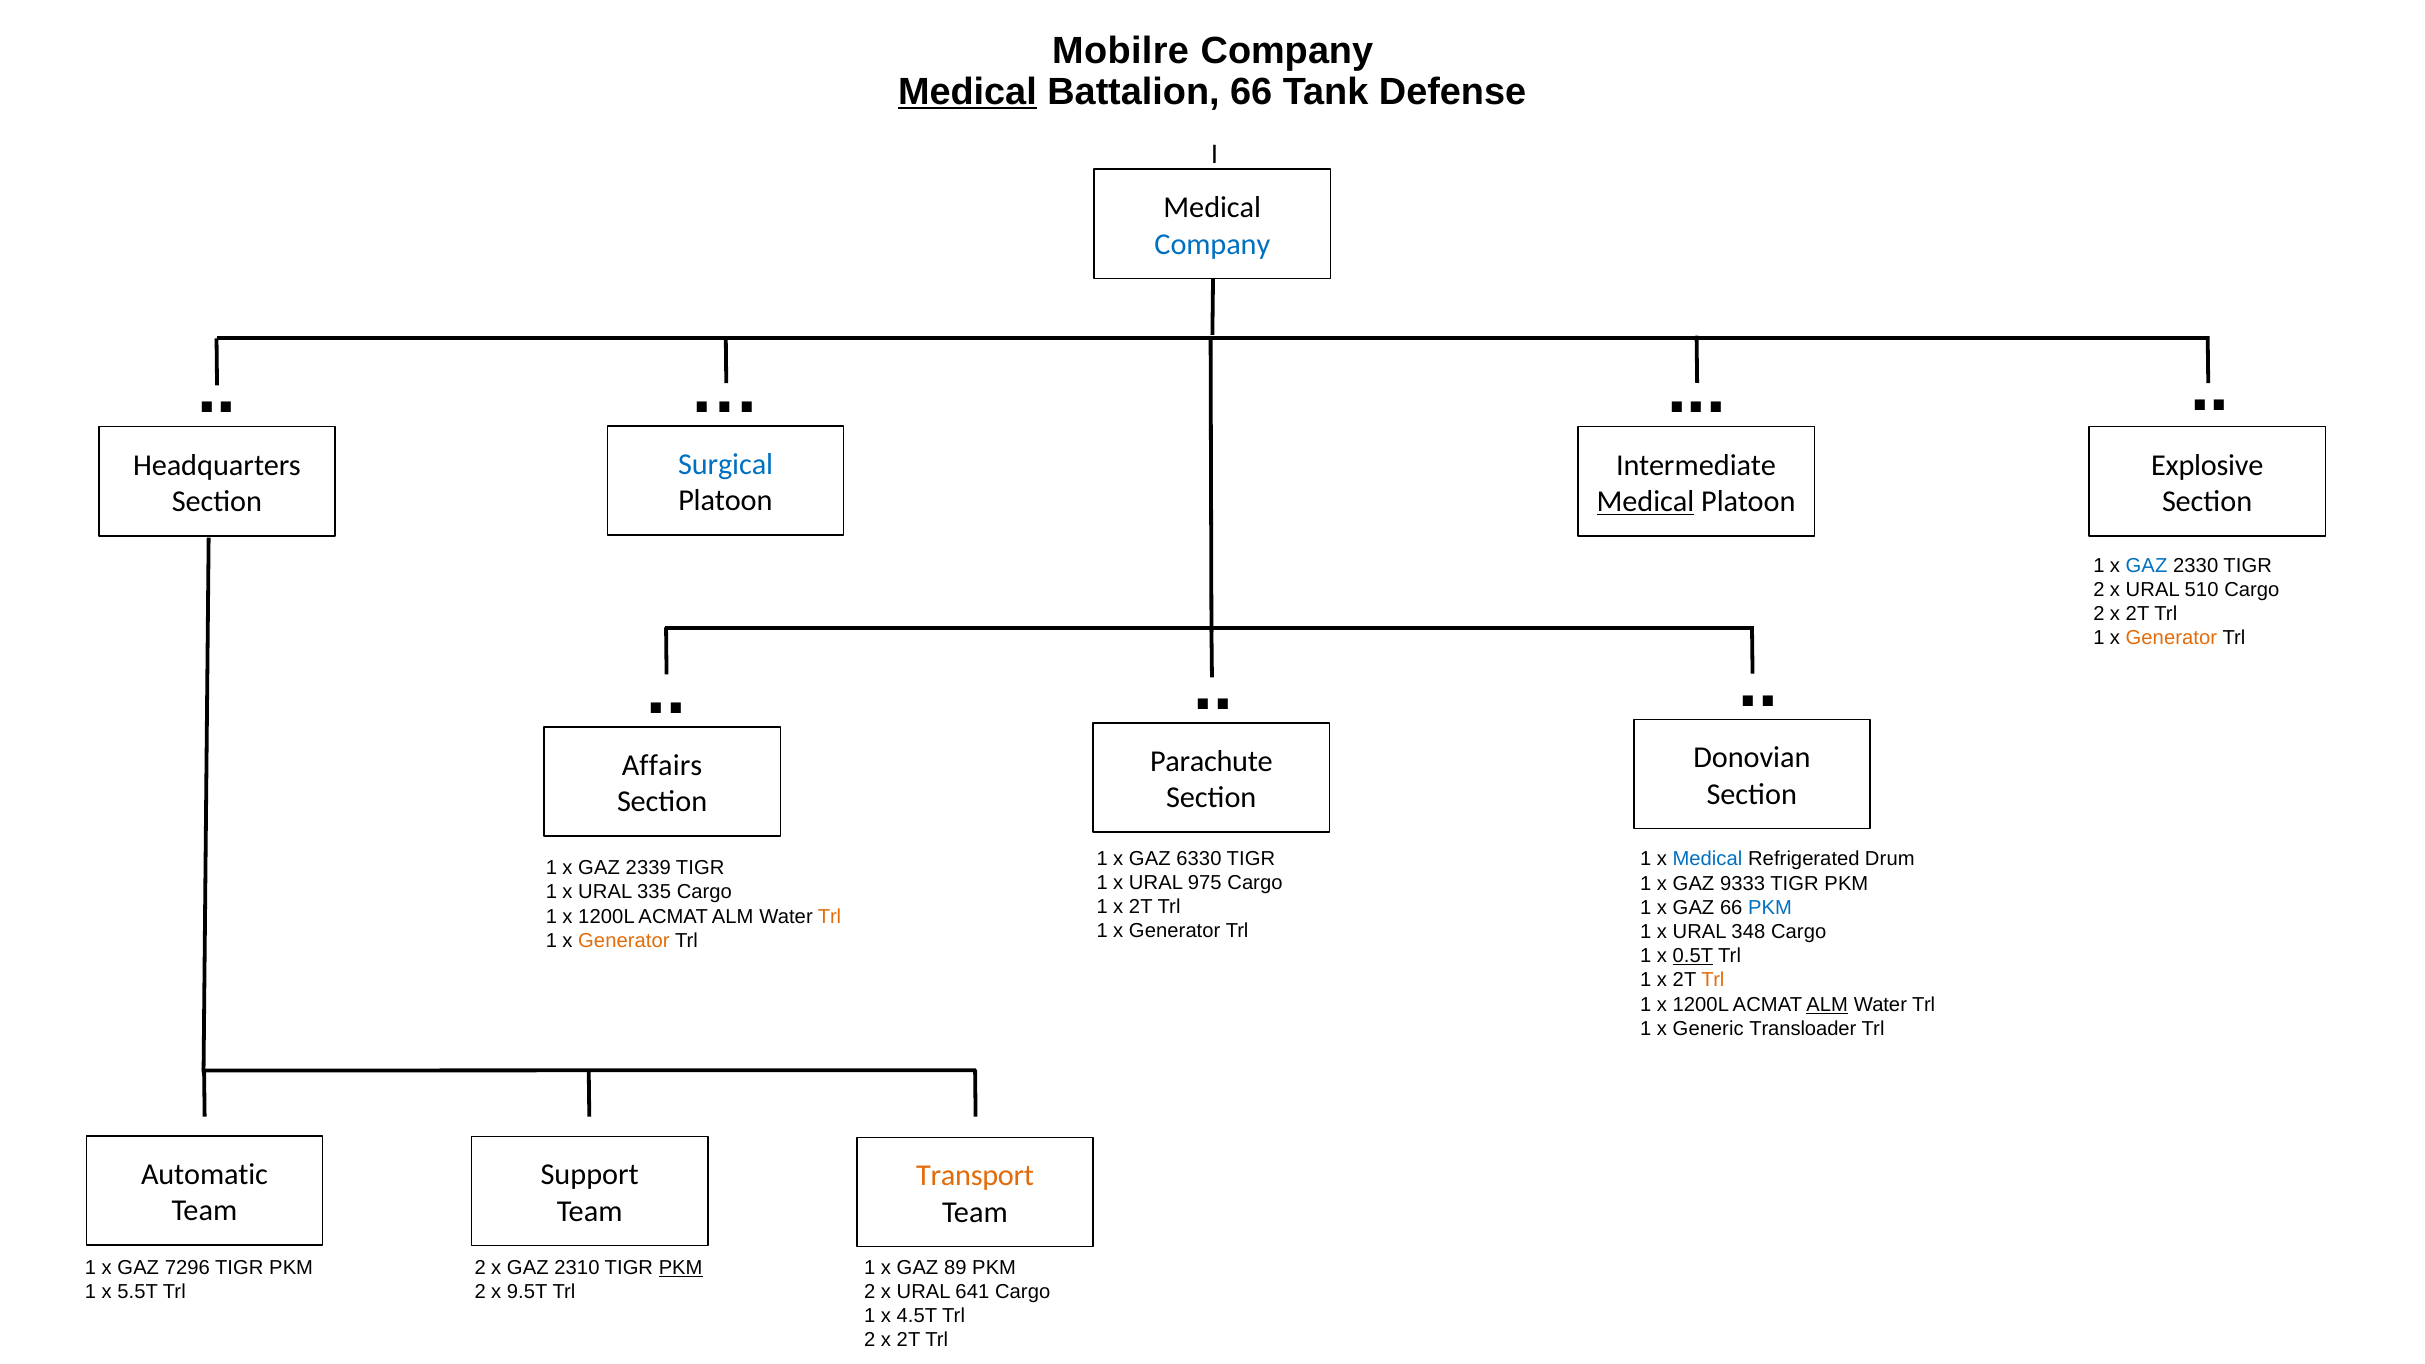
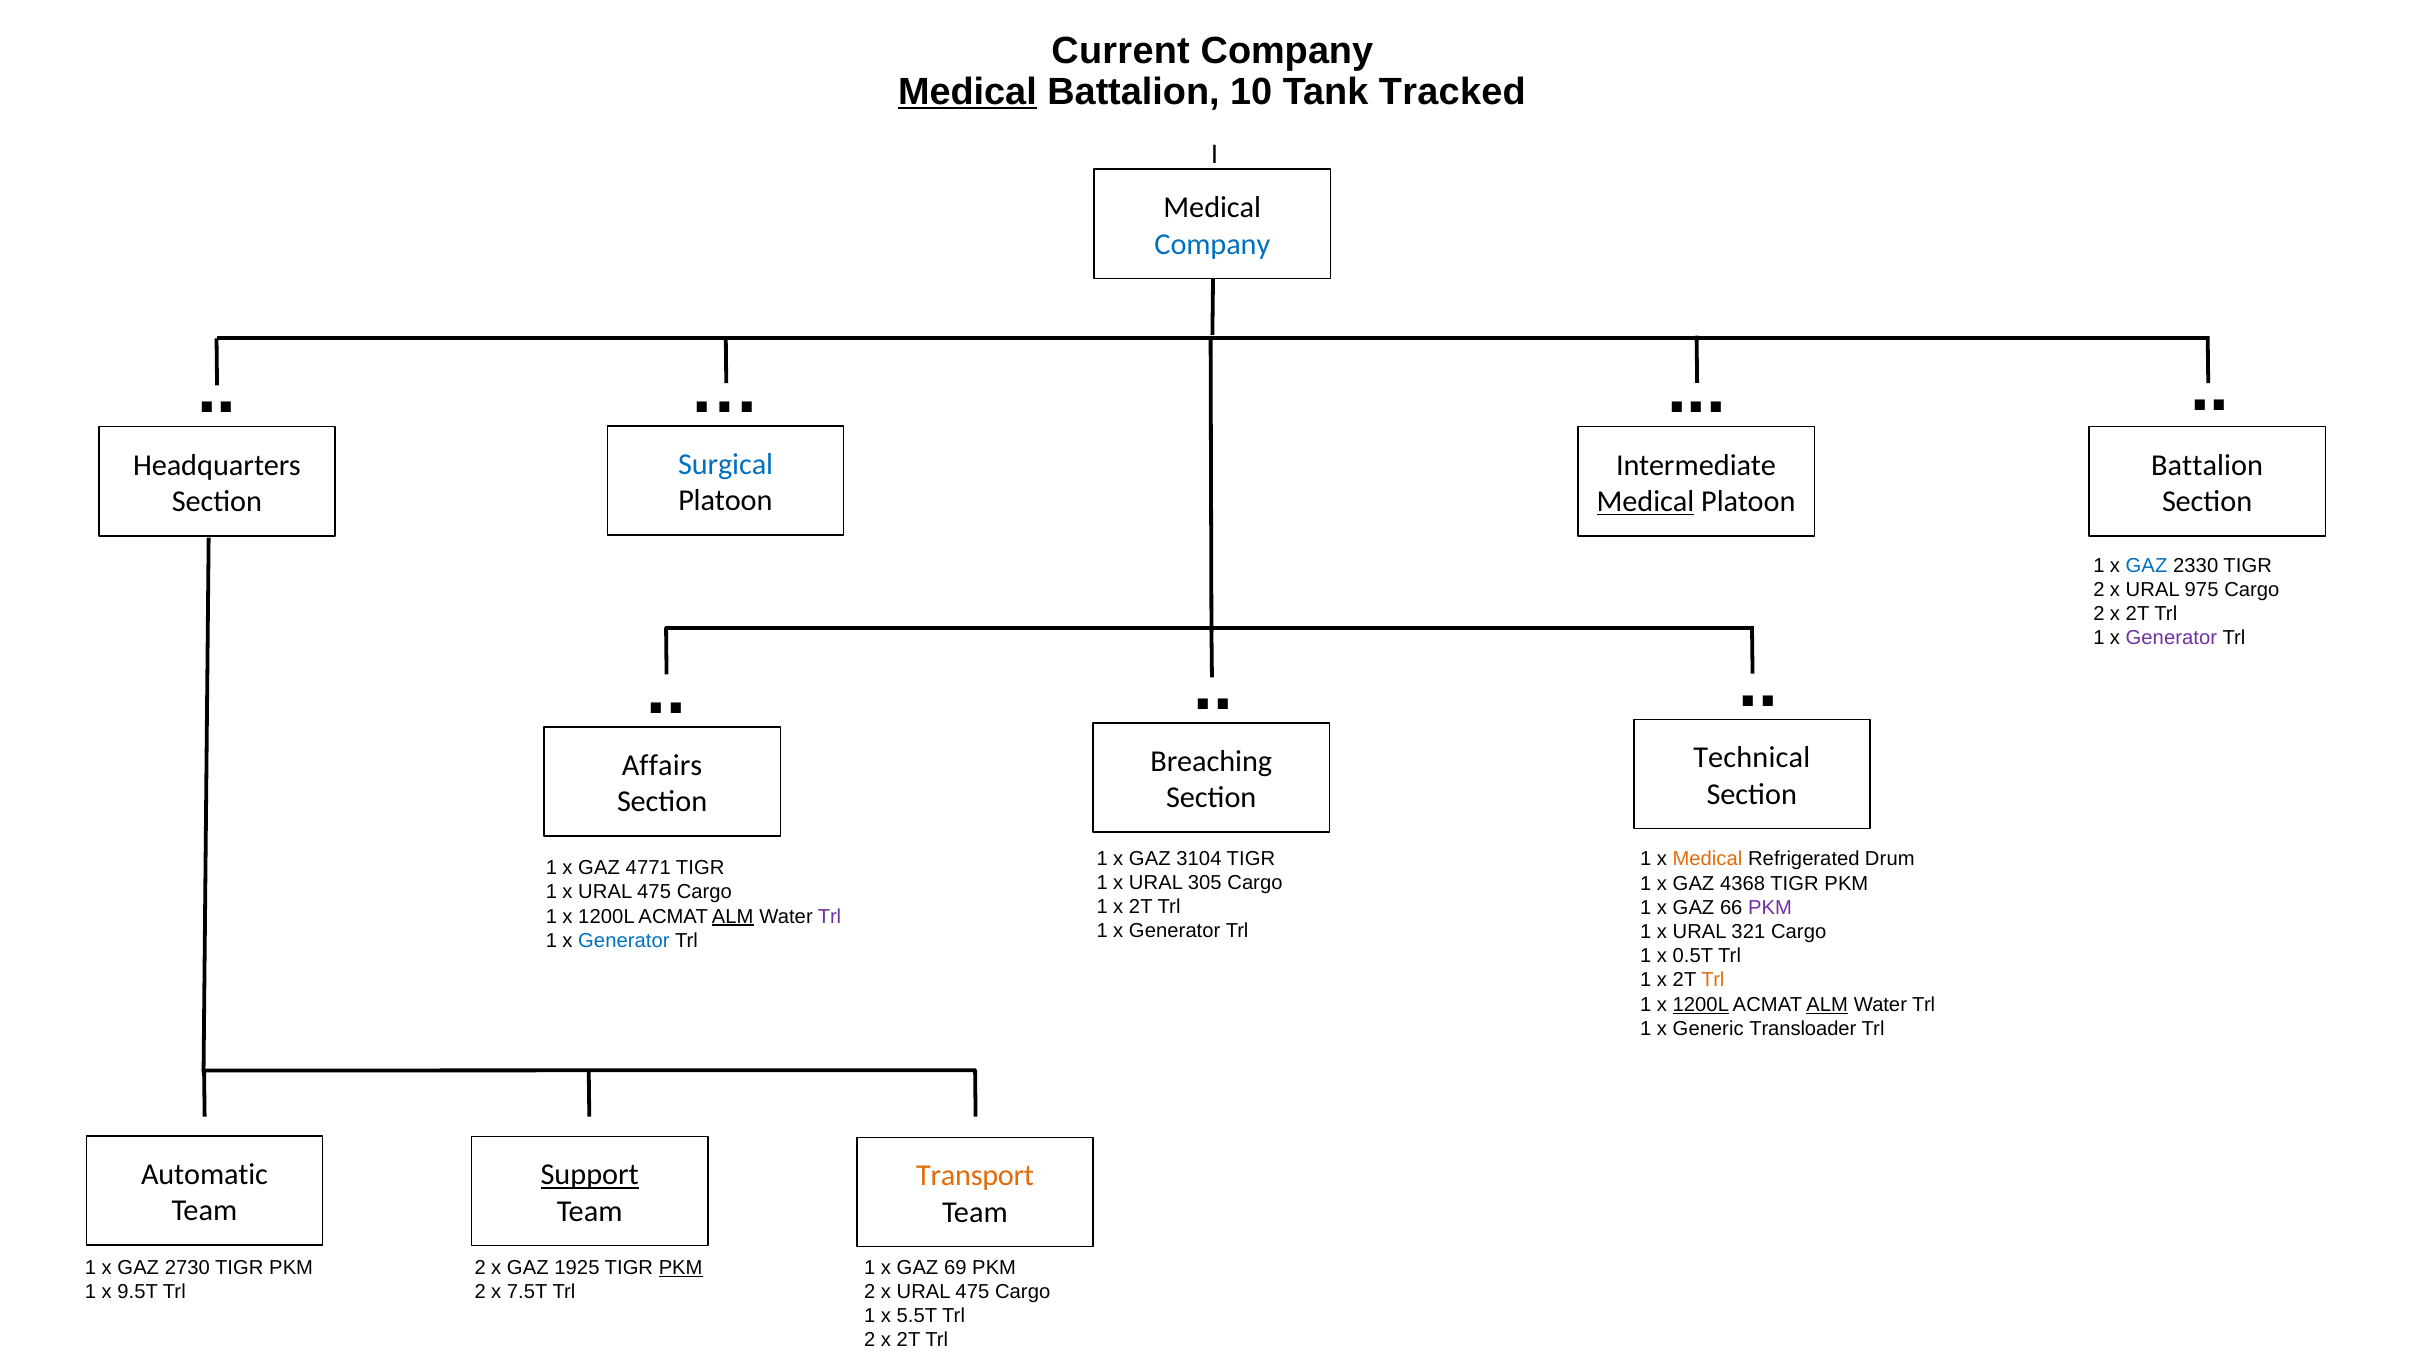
Mobilre: Mobilre -> Current (1121, 51)
Battalion 66: 66 -> 10 (1251, 92)
Defense: Defense -> Tracked (1452, 92)
Explosive: Explosive -> Battalion (2207, 465)
510: 510 -> 975 (2202, 590)
Generator colour: orange -> purple (2171, 638)
Donovian: Donovian -> Technical (1752, 758)
Parachute: Parachute -> Breaching (1211, 762)
6330: 6330 -> 3104 (1199, 859)
Medical colour: blue -> orange (1707, 859)
2339: 2339 -> 4771 (648, 868)
975: 975 -> 305 (1205, 883)
9333: 9333 -> 4368 (1743, 884)
1 x URAL 335: 335 -> 475 (654, 892)
PKM colour: blue -> purple (1770, 908)
ALM underline: none -> present (733, 916)
Trl colour: orange -> purple (829, 916)
348: 348 -> 321 (1748, 932)
Generator colour: orange -> blue (624, 941)
0.5T underline: present -> none (1693, 956)
1200L underline: none -> present (1701, 1005)
Support underline: none -> present (590, 1175)
7296: 7296 -> 2730 (187, 1268)
2310: 2310 -> 1925 (577, 1268)
89: 89 -> 69 (955, 1268)
5.5T: 5.5T -> 9.5T (138, 1292)
9.5T: 9.5T -> 7.5T (527, 1292)
2 x URAL 641: 641 -> 475 (972, 1292)
4.5T: 4.5T -> 5.5T (917, 1316)
